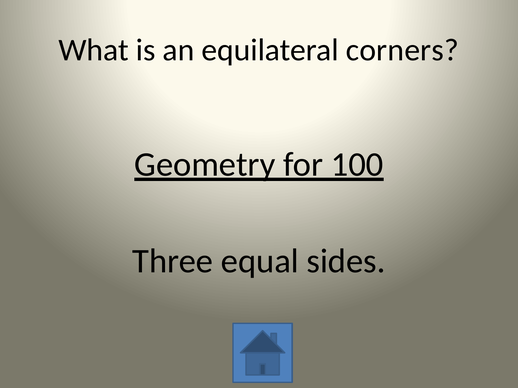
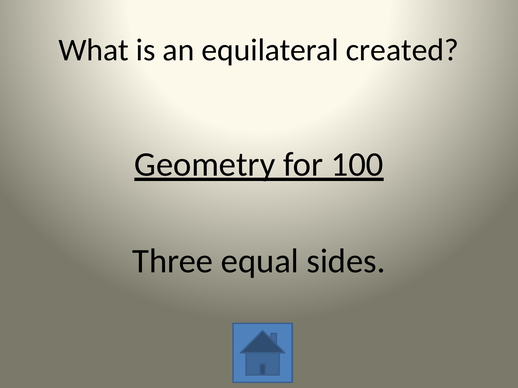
corners: corners -> created (402, 50)
